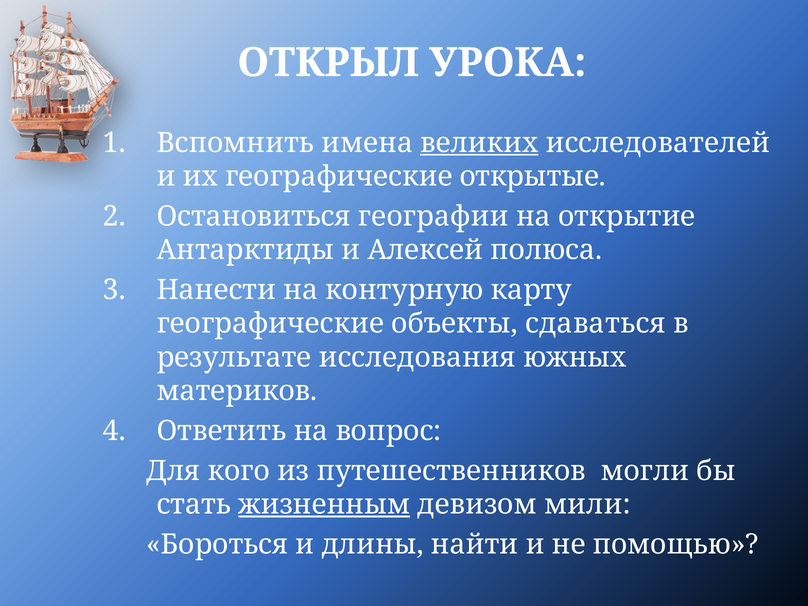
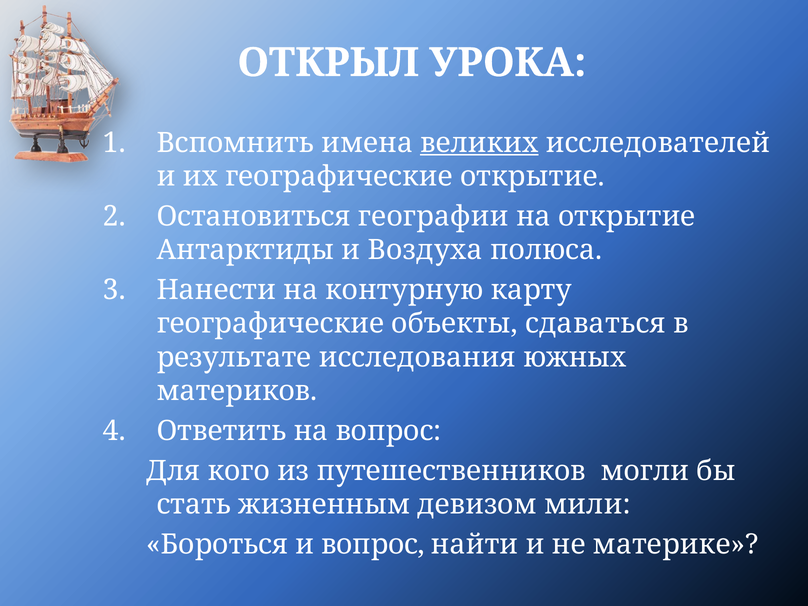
географические открытые: открытые -> открытие (532, 176)
Алексей: Алексей -> Воздуха (425, 250)
жизненным underline: present -> none (324, 505)
и длины: длины -> вопрос (373, 544)
помощью: помощью -> материке (676, 544)
